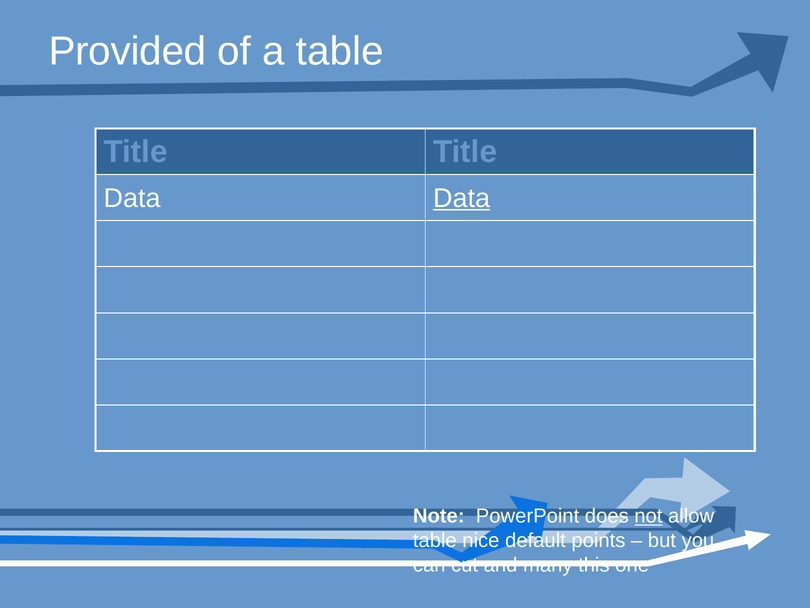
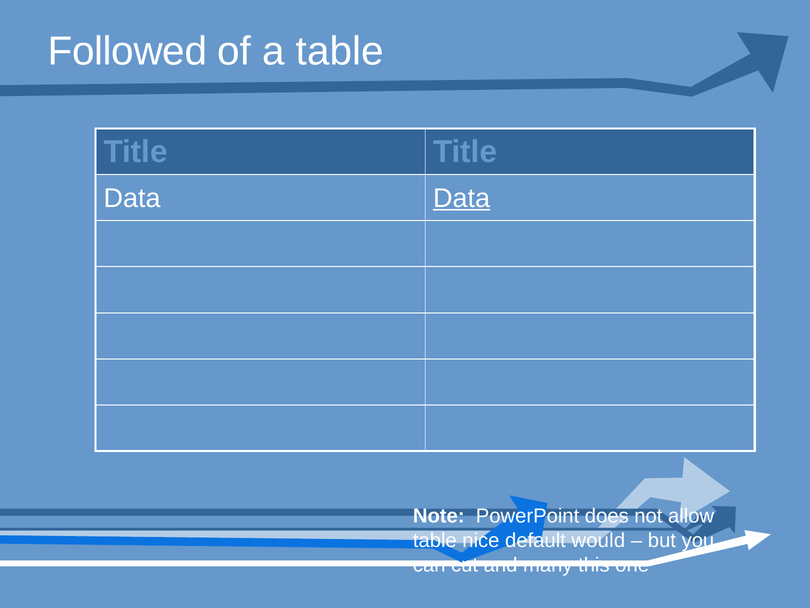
Provided: Provided -> Followed (127, 51)
not underline: present -> none (648, 516)
points: points -> would (598, 540)
